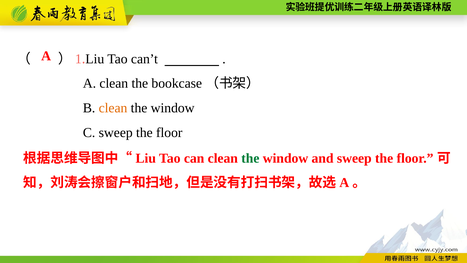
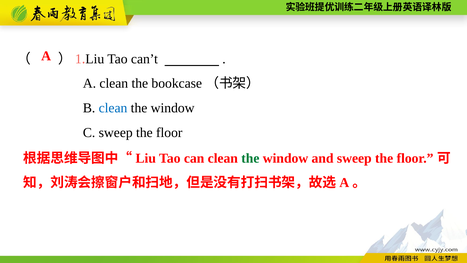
clean colour: orange -> blue (113, 108)
